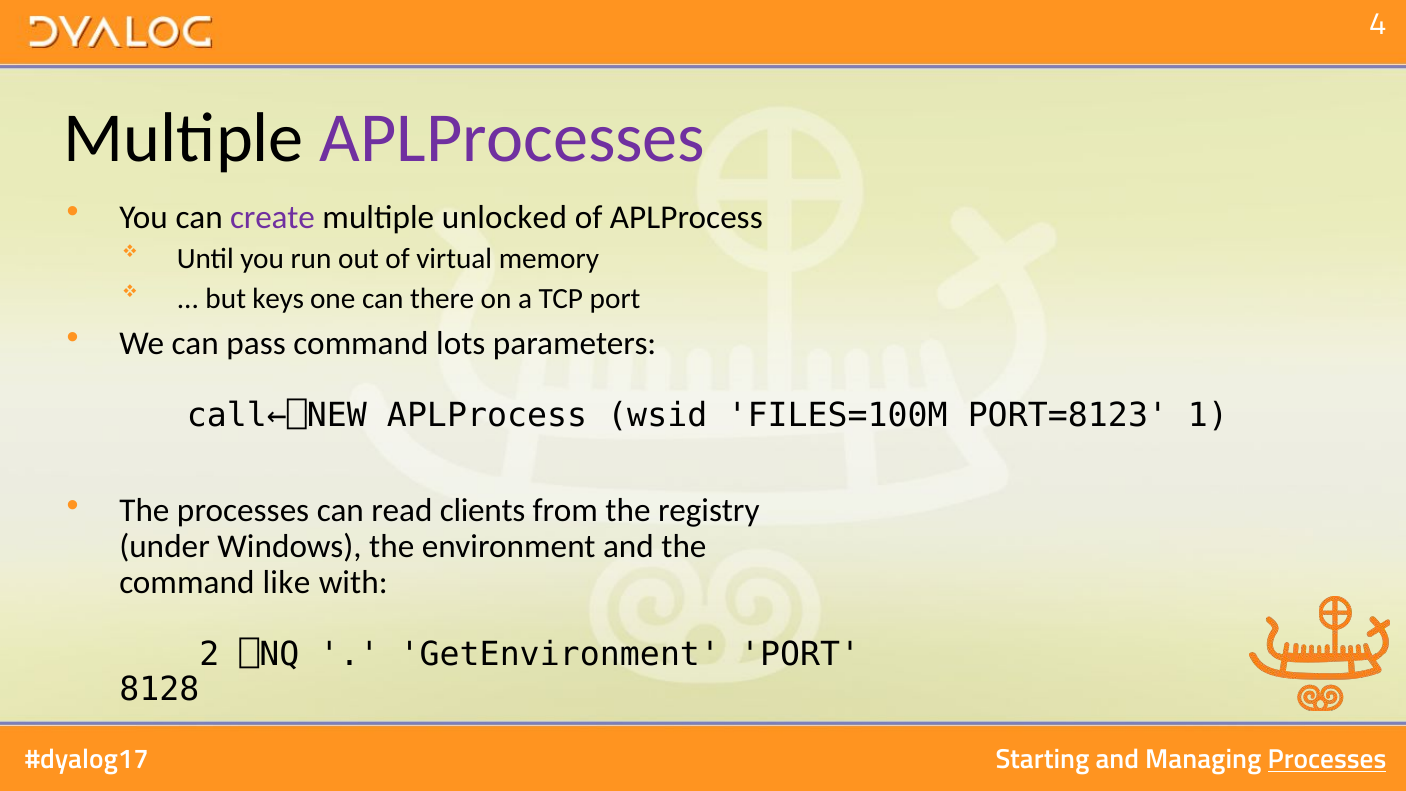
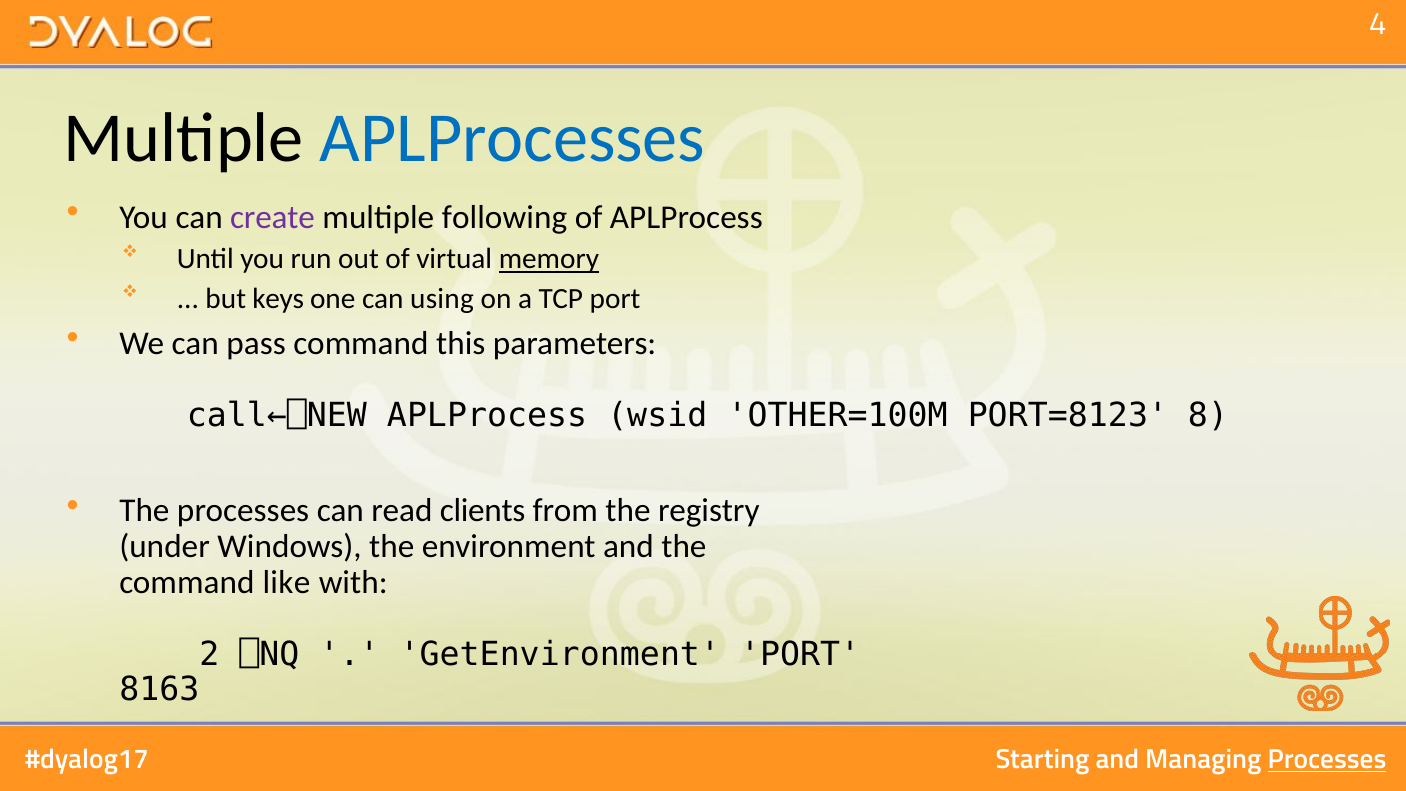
APLProcesses colour: purple -> blue (513, 139)
unlocked: unlocked -> following (505, 217)
memory underline: none -> present (549, 259)
there: there -> using (442, 299)
lots: lots -> this (461, 343)
FILES=100M: FILES=100M -> OTHER=100M (838, 415)
1: 1 -> 8 (1208, 415)
8128: 8128 -> 8163 (159, 690)
